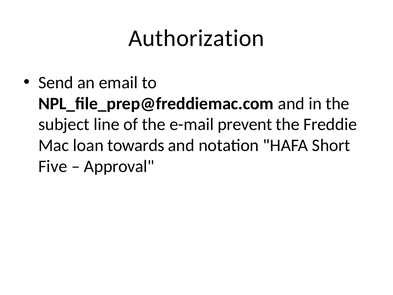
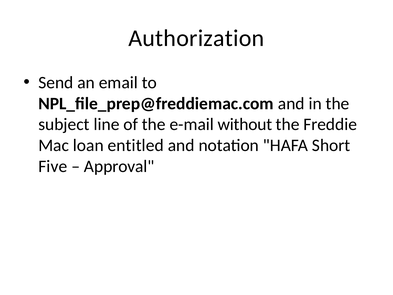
prevent: prevent -> without (245, 124)
towards: towards -> entitled (136, 145)
